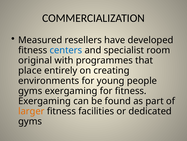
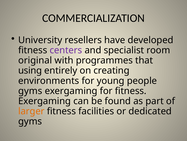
Measured: Measured -> University (40, 40)
centers colour: blue -> purple (66, 50)
place: place -> using (30, 70)
